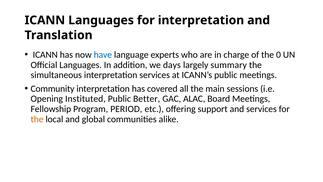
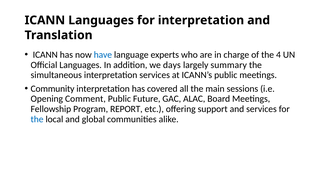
0: 0 -> 4 (278, 55)
Instituted: Instituted -> Comment (85, 99)
Better: Better -> Future (147, 99)
PERIOD: PERIOD -> REPORT (126, 109)
the colour: orange -> blue (37, 119)
